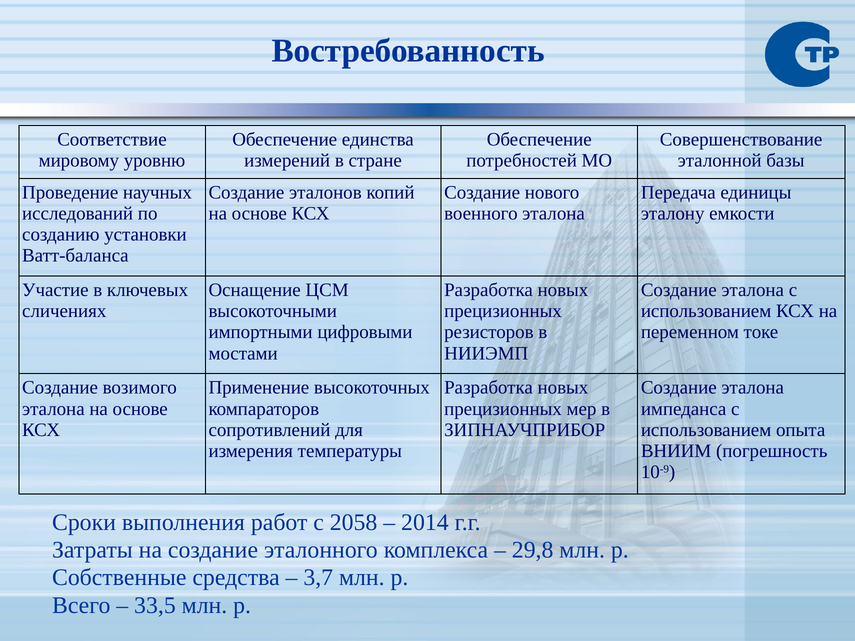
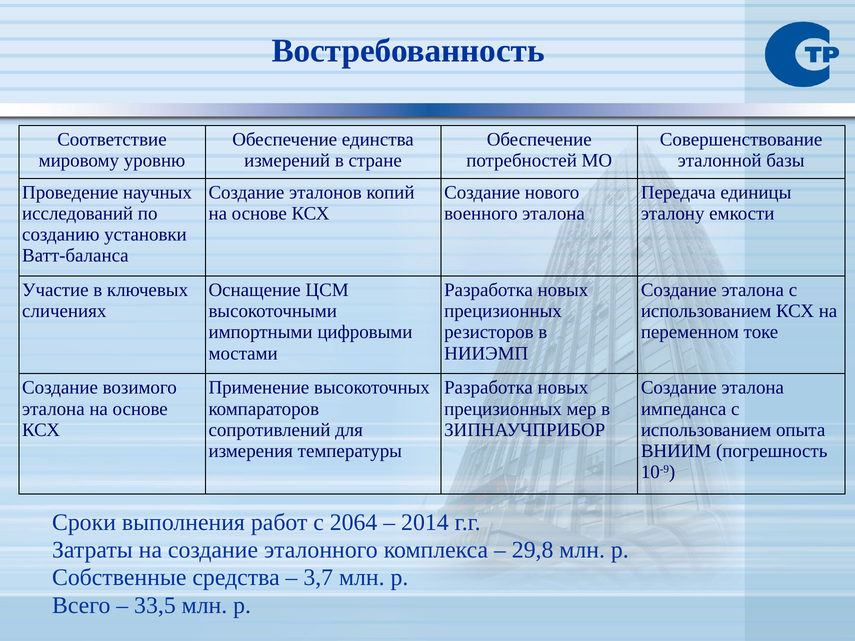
2058: 2058 -> 2064 (354, 523)
